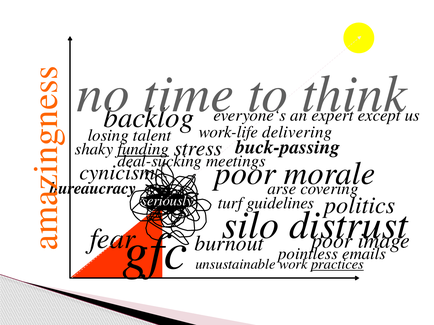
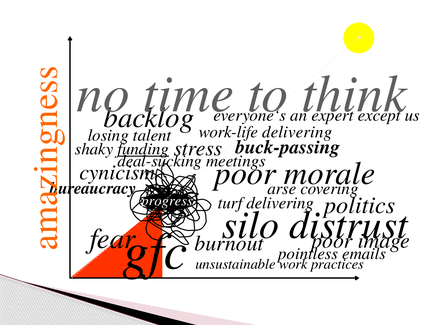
seriously: seriously -> progress (167, 201)
turf guidelines: guidelines -> delivering (280, 203)
practices underline: present -> none (337, 265)
